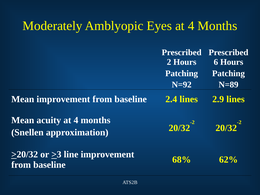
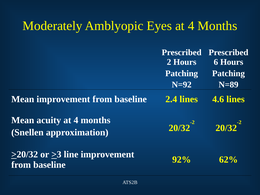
2.9: 2.9 -> 4.6 (218, 99)
68%: 68% -> 92% (182, 160)
